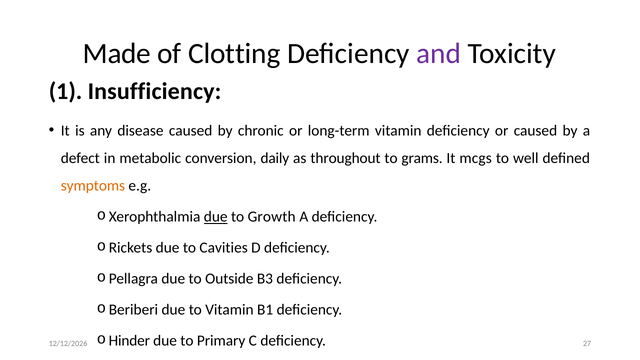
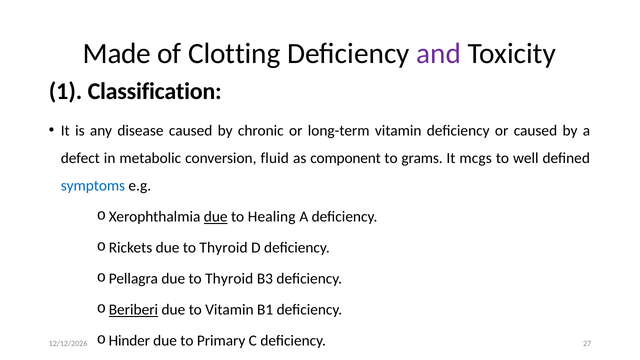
Insufficiency: Insufficiency -> Classification (155, 91)
daily: daily -> fluid (275, 158)
throughout: throughout -> component (346, 158)
symptoms colour: orange -> blue (93, 186)
Growth: Growth -> Healing (272, 217)
Rickets due to Cavities: Cavities -> Thyroid (224, 248)
Pellagra due to Outside: Outside -> Thyroid (229, 279)
Beriberi underline: none -> present (133, 310)
